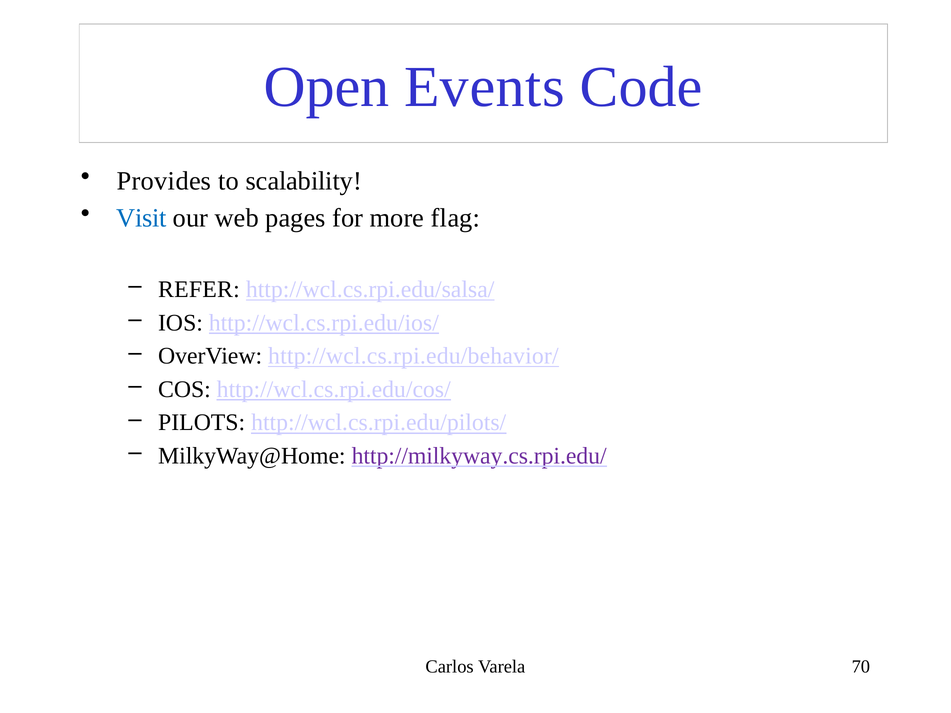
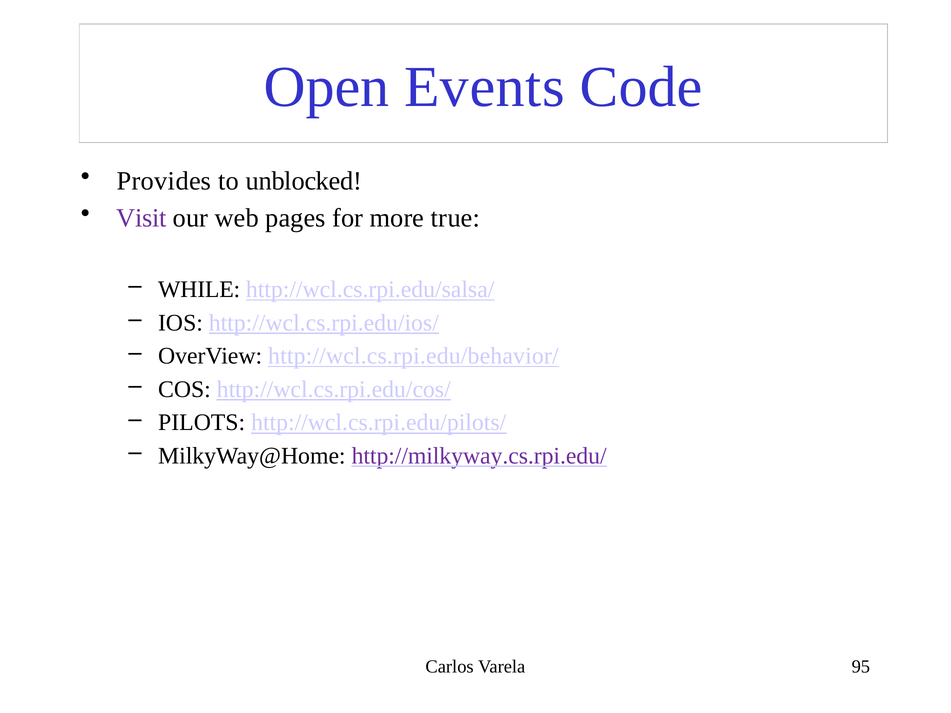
scalability: scalability -> unblocked (304, 181)
Visit colour: blue -> purple (142, 218)
flag: flag -> true (456, 218)
REFER: REFER -> WHILE (199, 290)
70: 70 -> 95 (861, 667)
